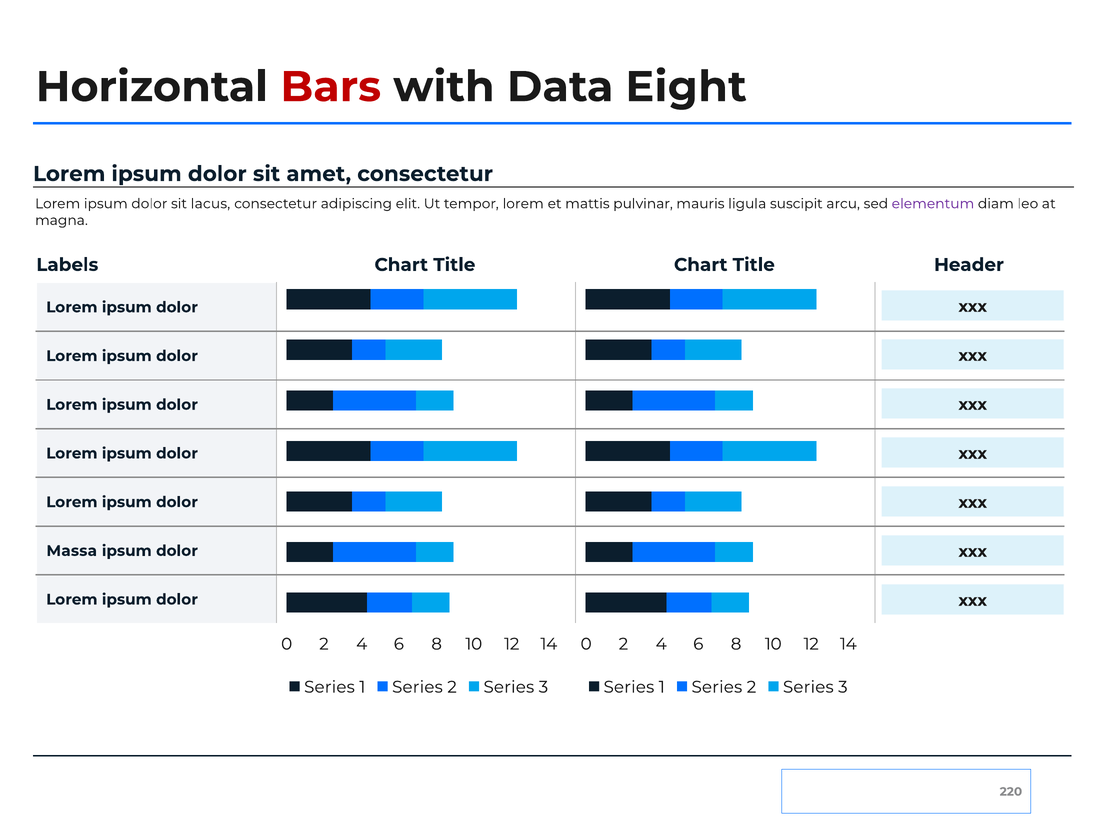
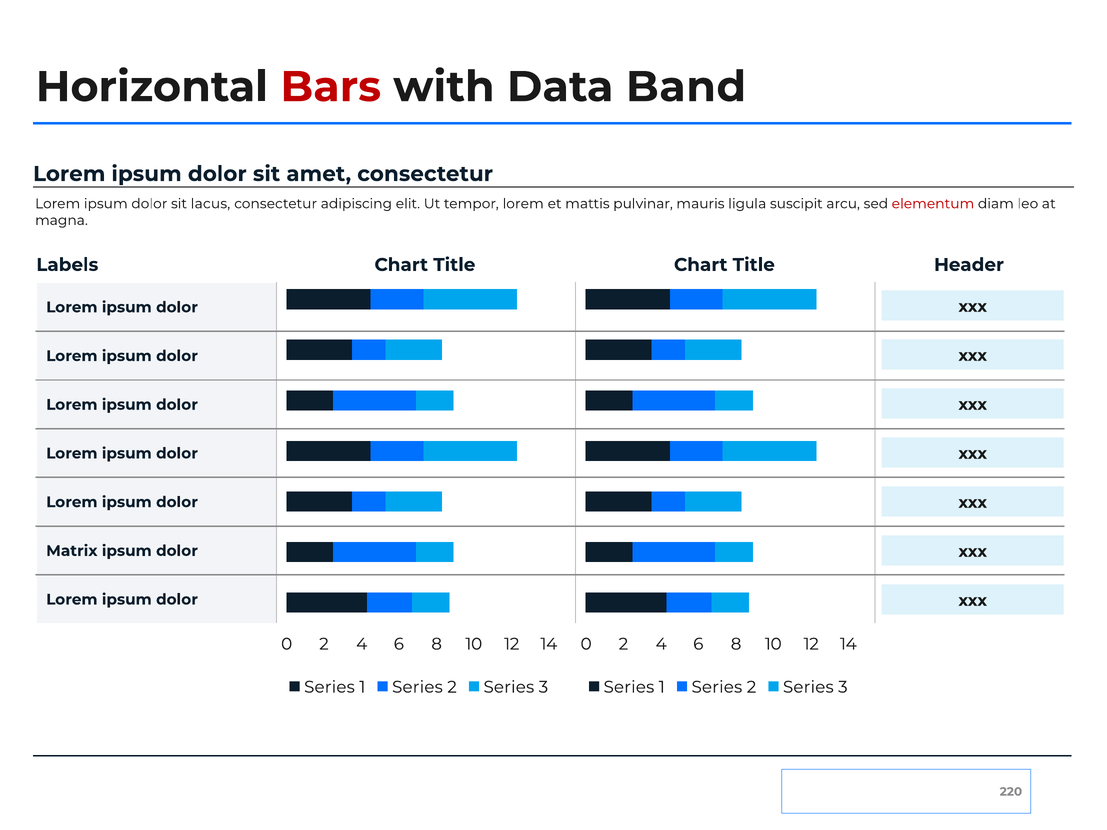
Eight: Eight -> Band (686, 87)
elementum colour: purple -> red (933, 204)
Massa: Massa -> Matrix (72, 551)
